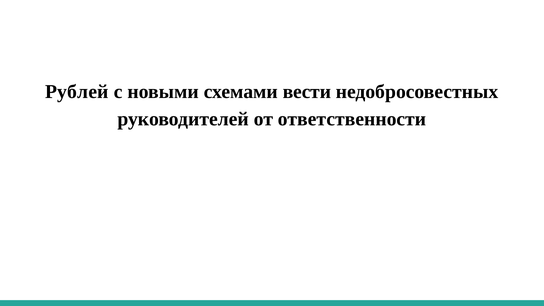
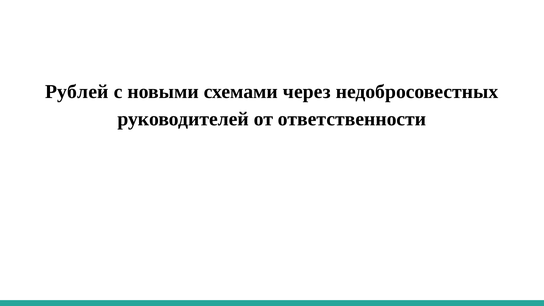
вести: вести -> через (307, 92)
